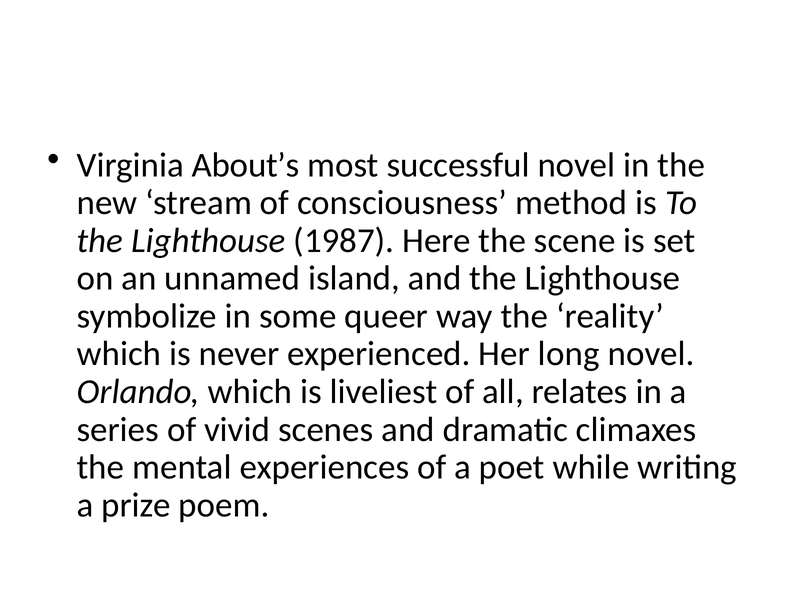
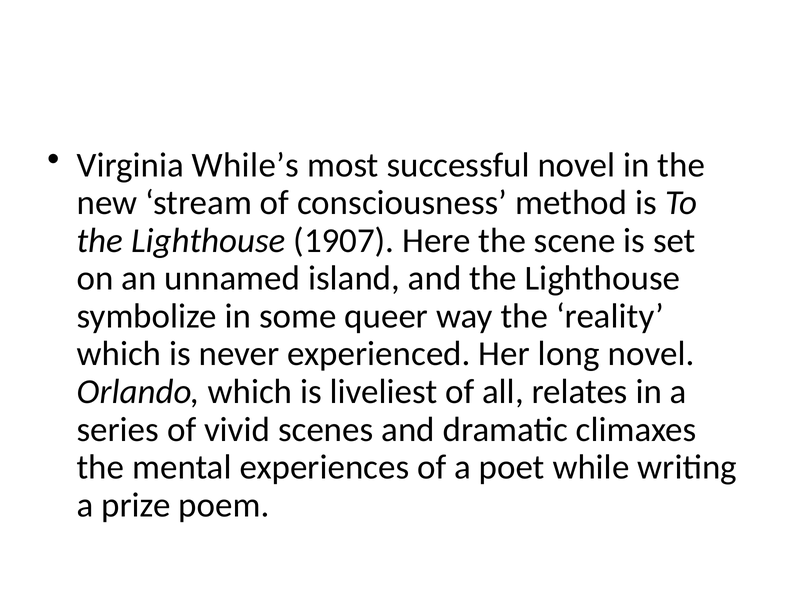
About’s: About’s -> While’s (245, 165)
1987: 1987 -> 1907 (344, 241)
